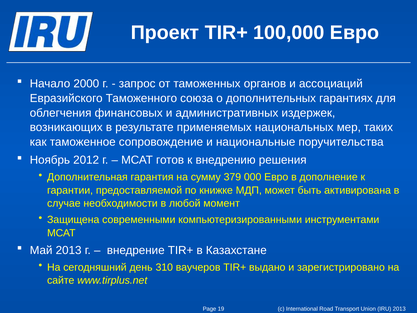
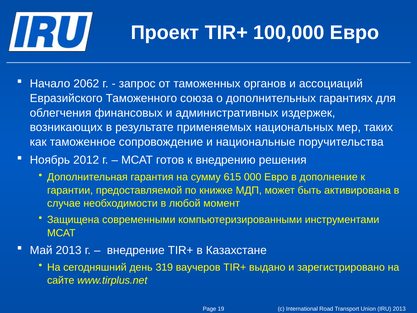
2000: 2000 -> 2062 (86, 84)
379: 379 -> 615 (232, 177)
310: 310 -> 319 (164, 267)
